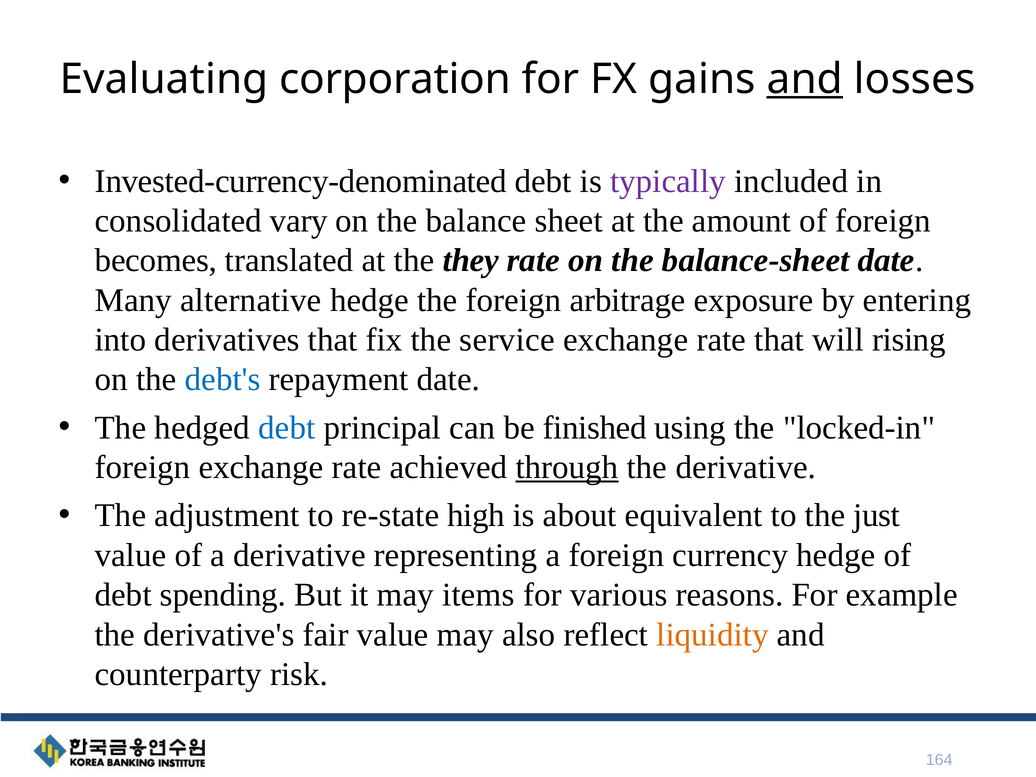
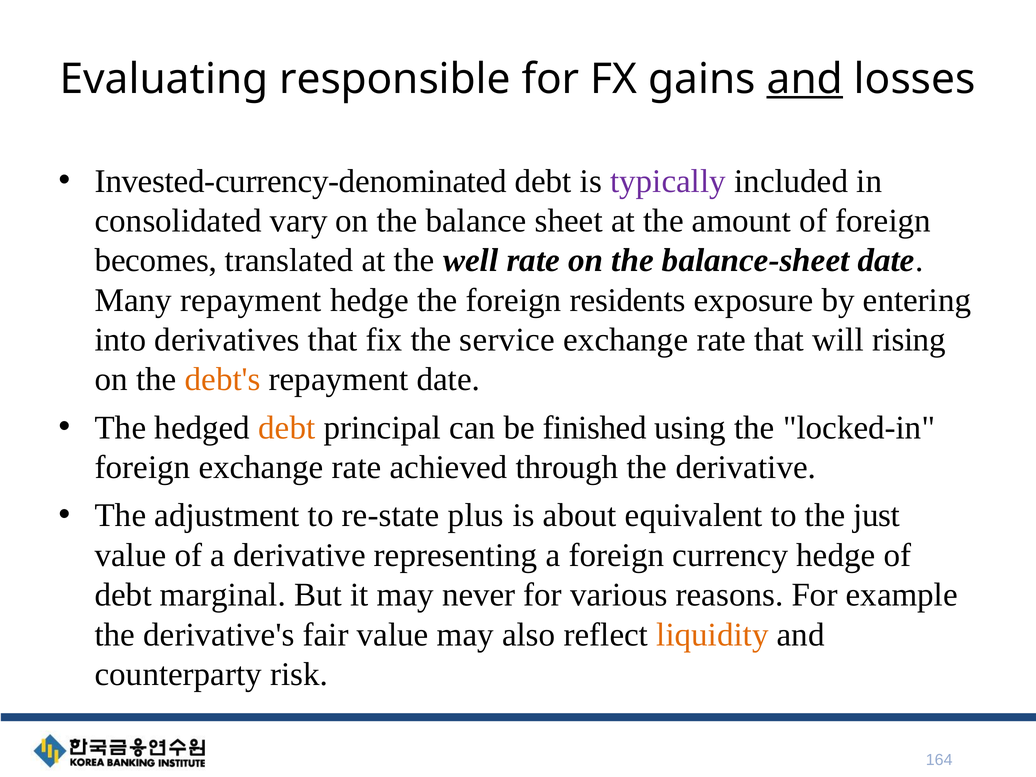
corporation: corporation -> responsible (395, 79)
they: they -> well (471, 260)
Many alternative: alternative -> repayment (251, 300)
arbitrage: arbitrage -> residents (628, 300)
debt's colour: blue -> orange (223, 380)
debt colour: blue -> orange (287, 428)
through underline: present -> none (567, 467)
high: high -> plus (476, 516)
spending: spending -> marginal (223, 595)
items: items -> never (479, 595)
